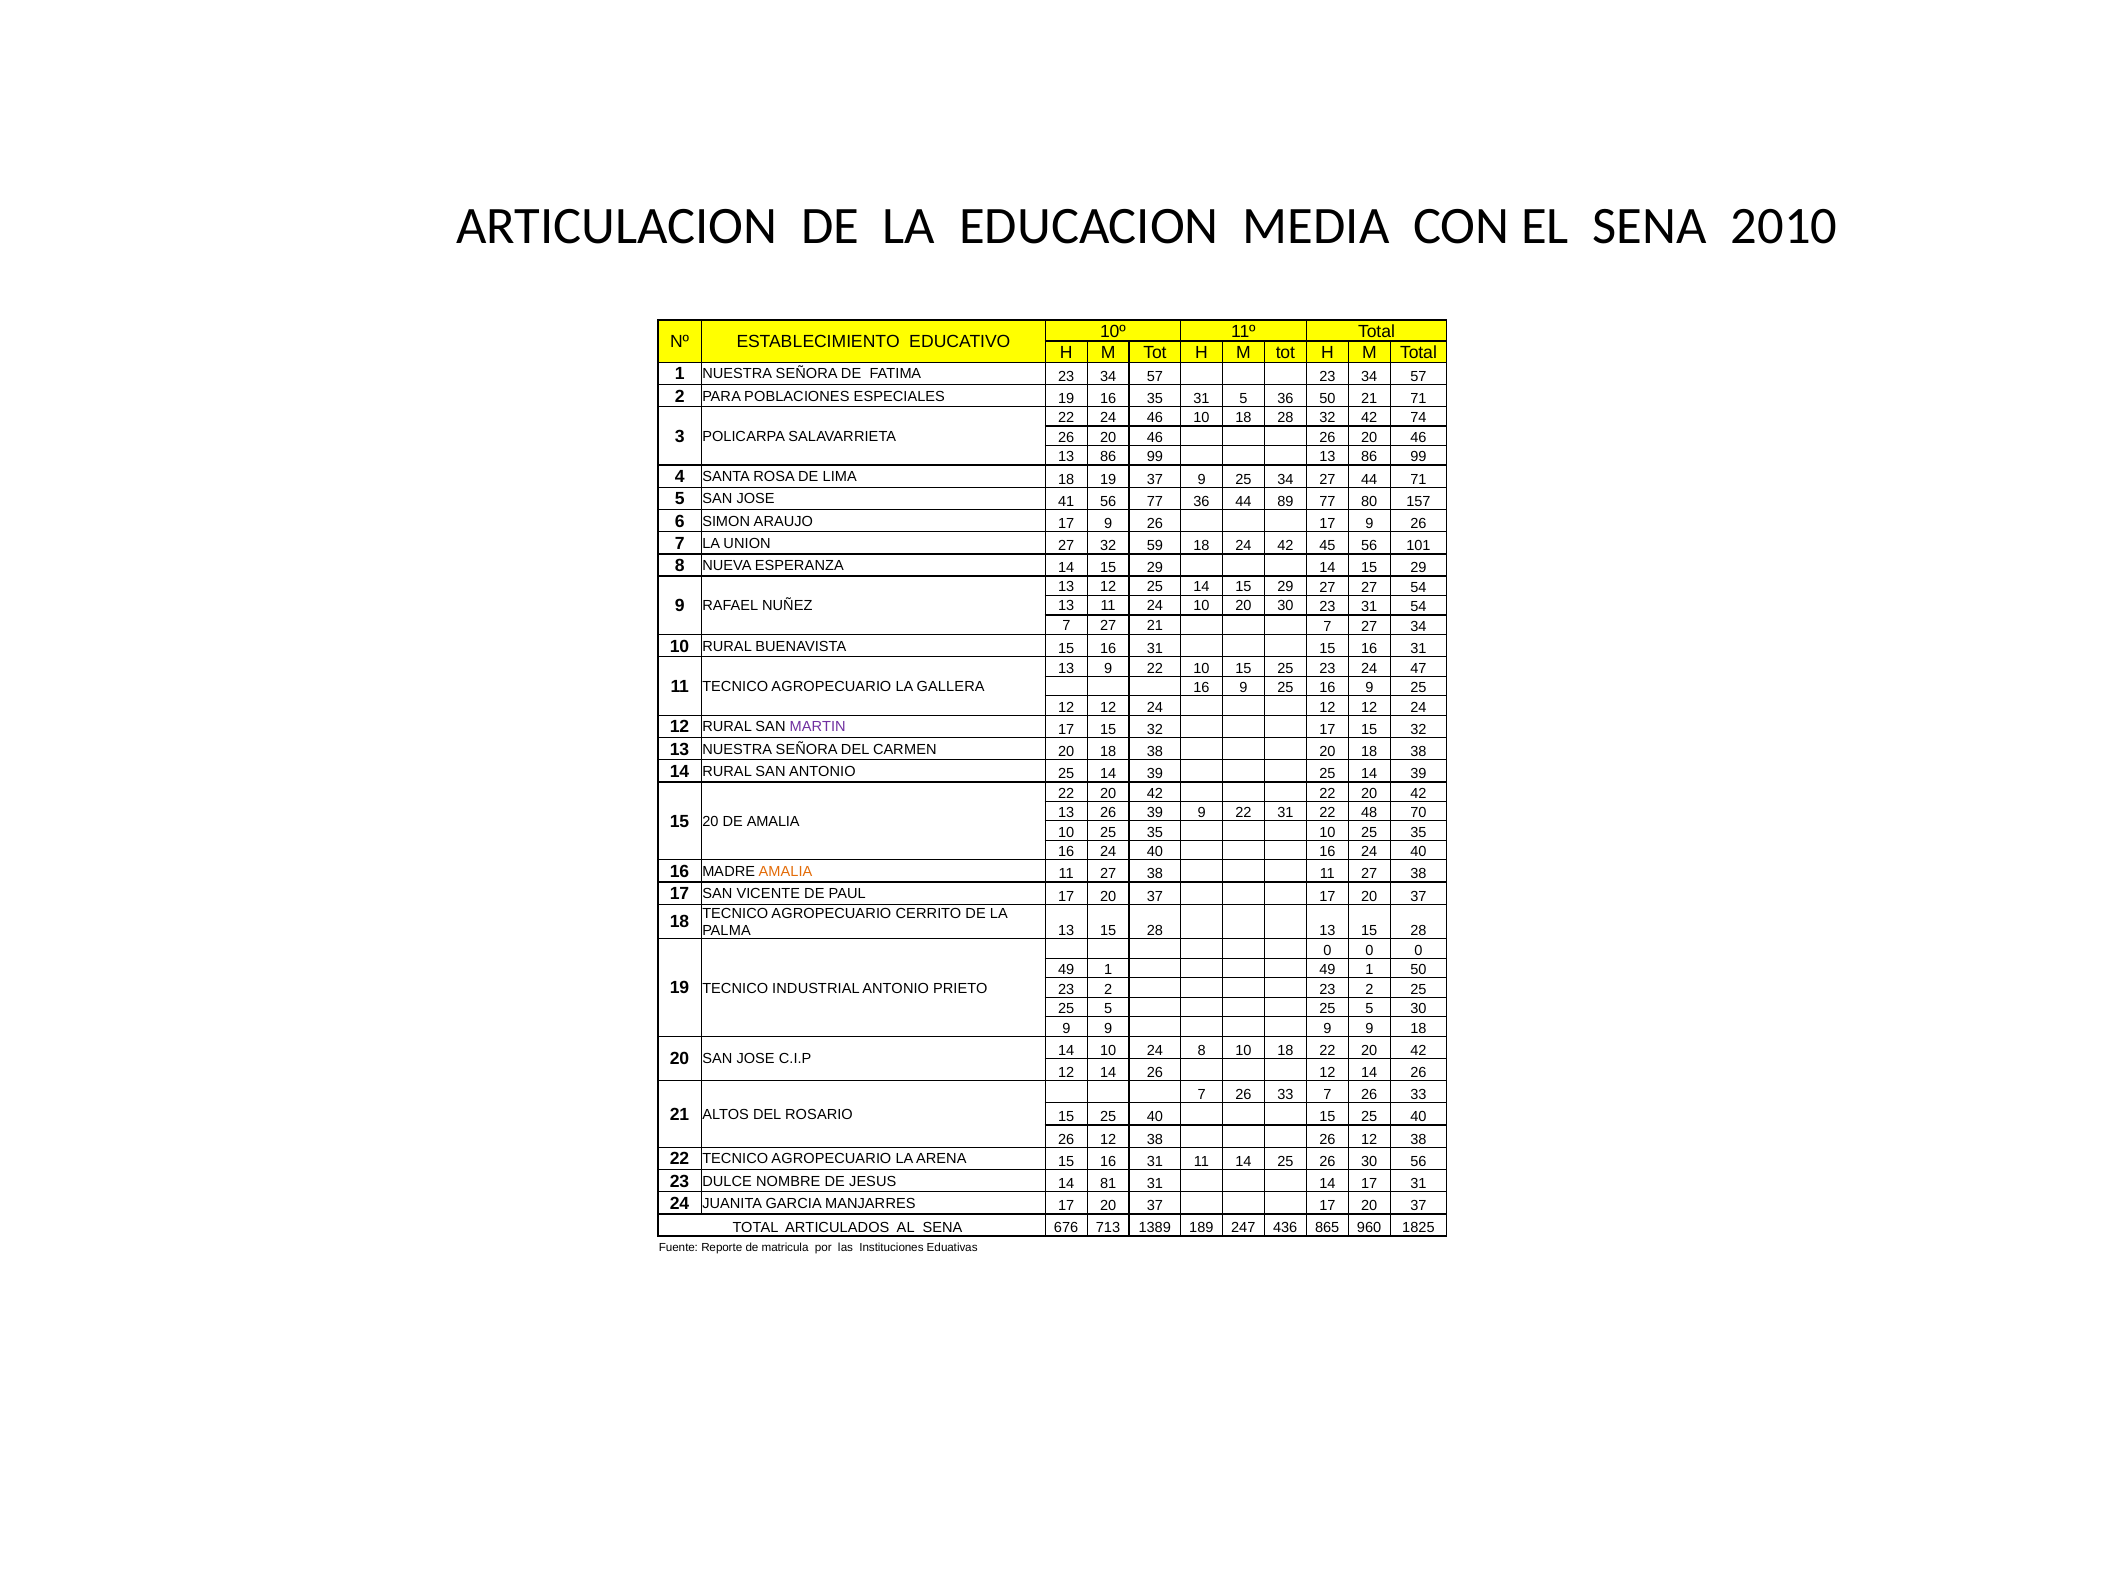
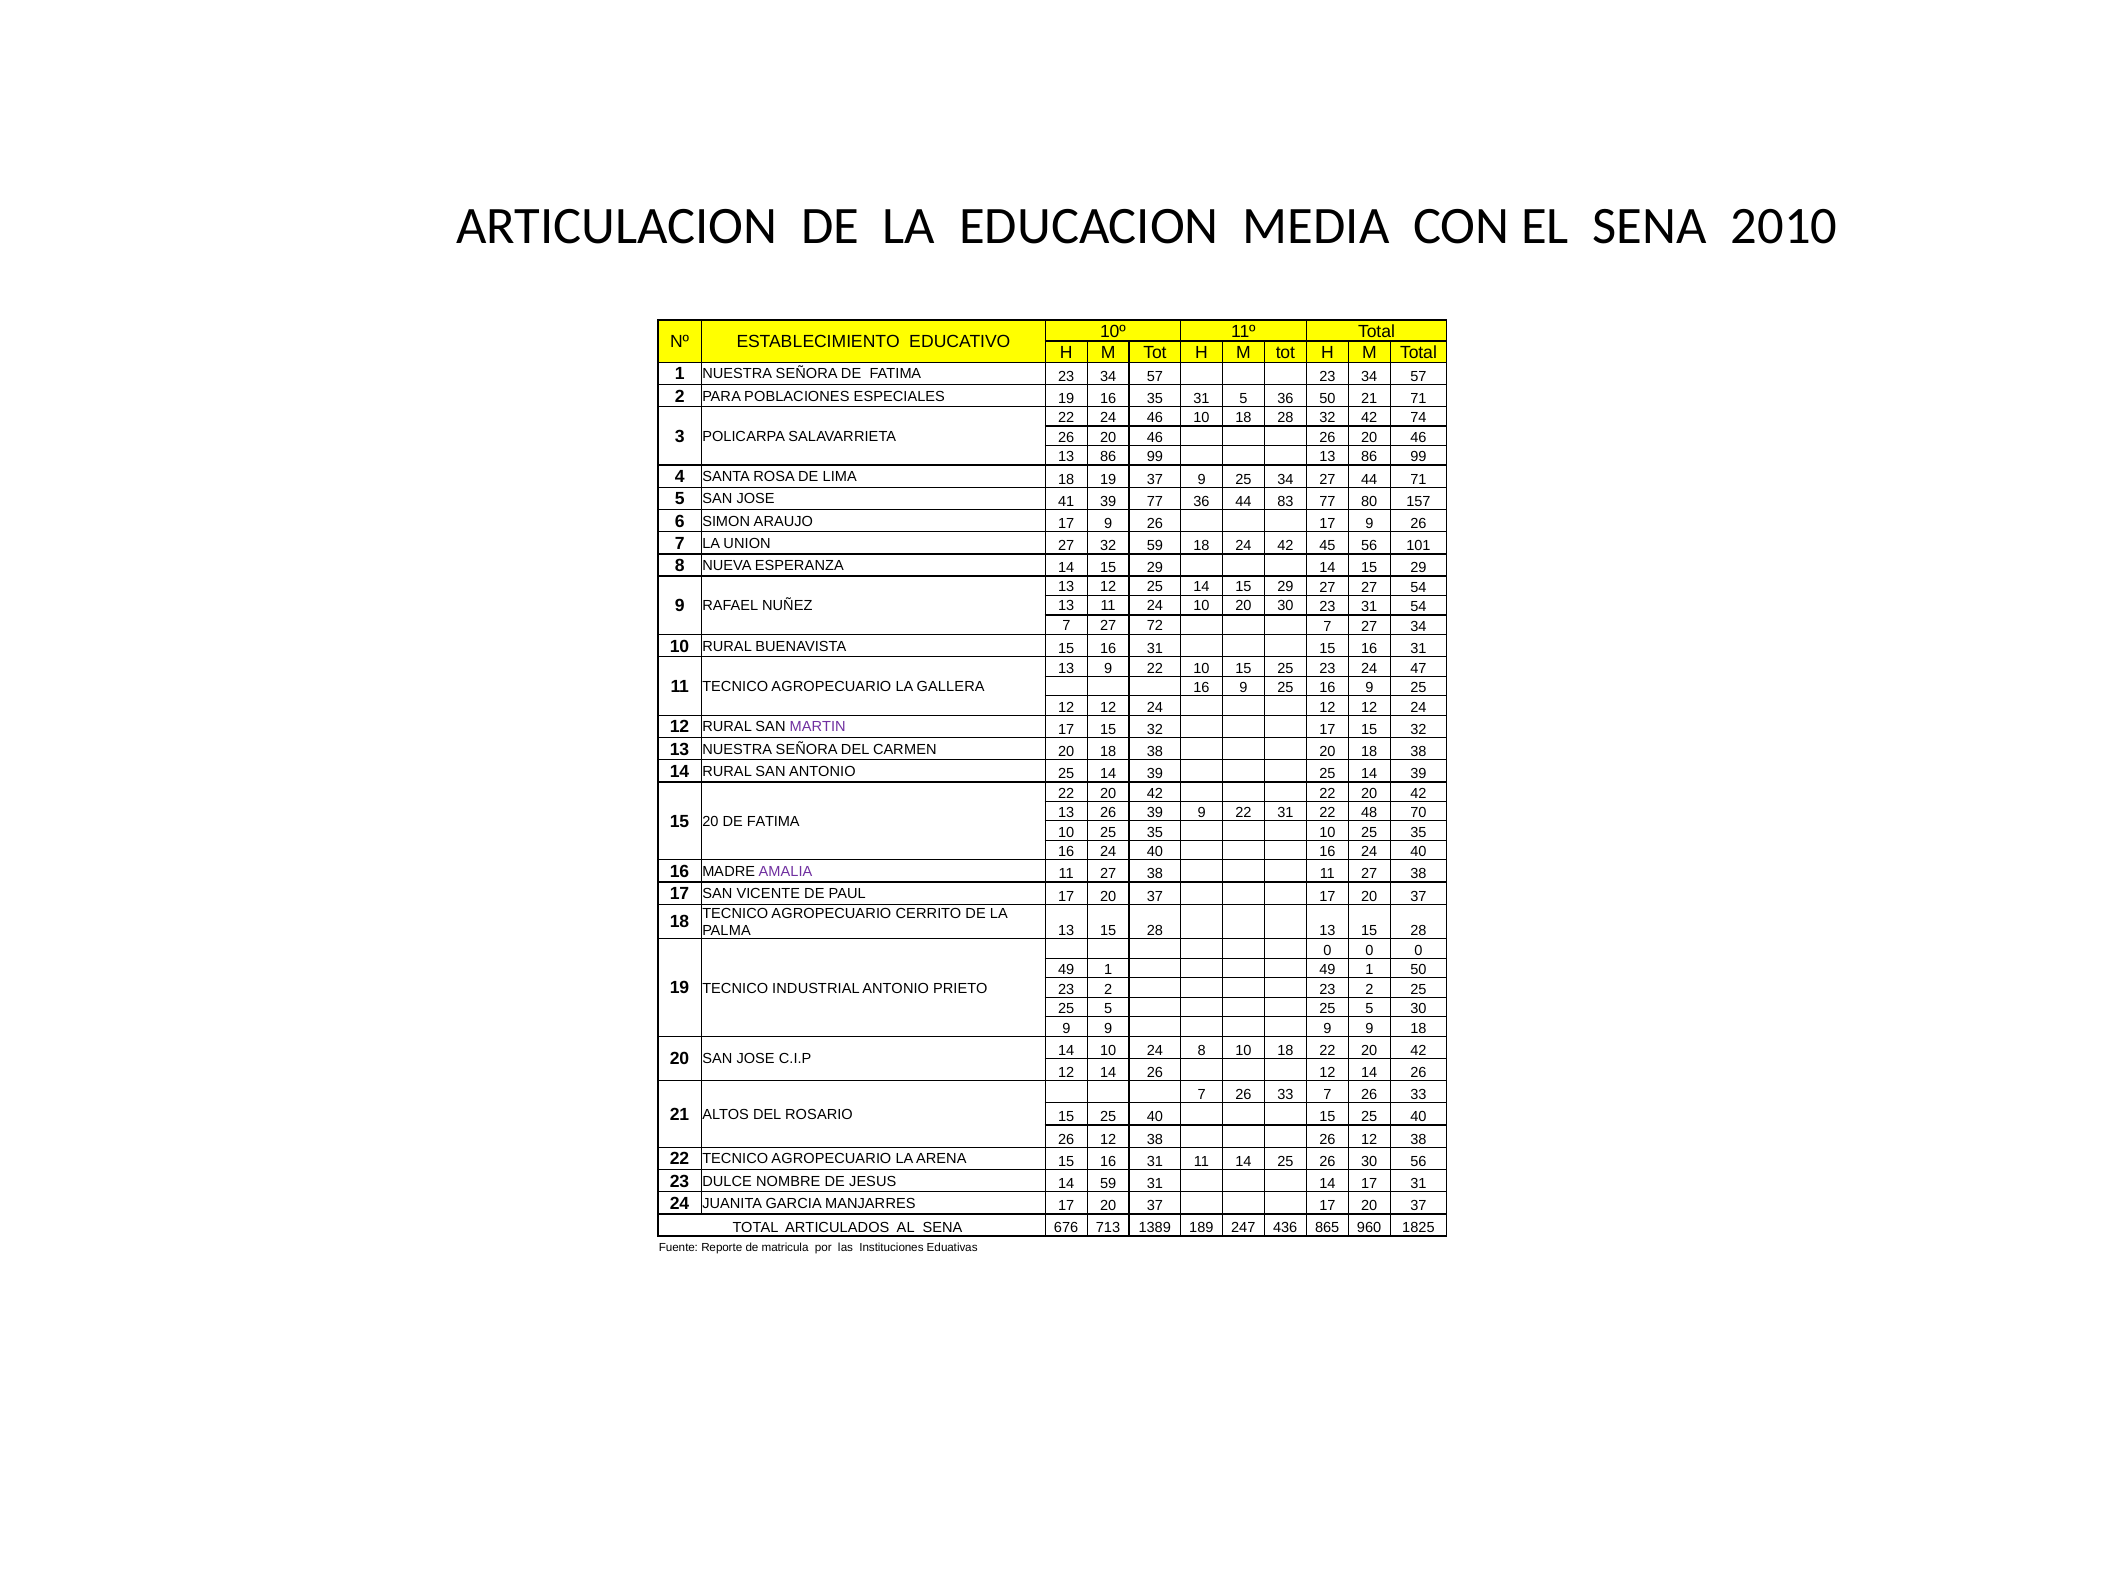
41 56: 56 -> 39 (1108, 501)
89: 89 -> 83 (1285, 501)
27 21: 21 -> 72 (1155, 626)
20 DE AMALIA: AMALIA -> FATIMA (773, 821)
AMALIA colour: orange -> purple (785, 871)
14 81: 81 -> 59 (1108, 1184)
